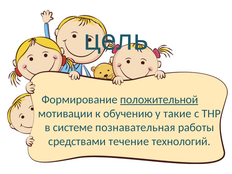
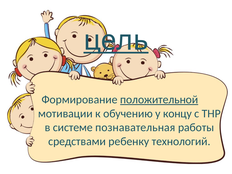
цель underline: none -> present (116, 40)
такие: такие -> концу (178, 114)
течение: течение -> ребенку (129, 141)
